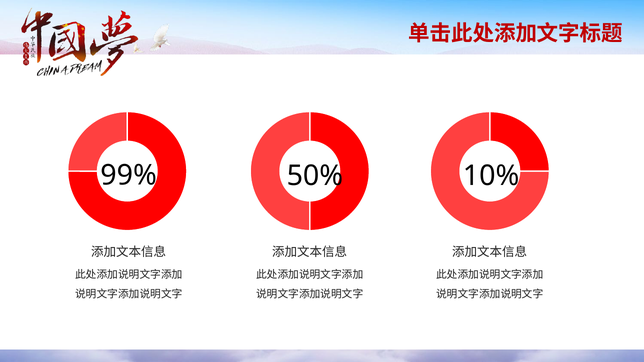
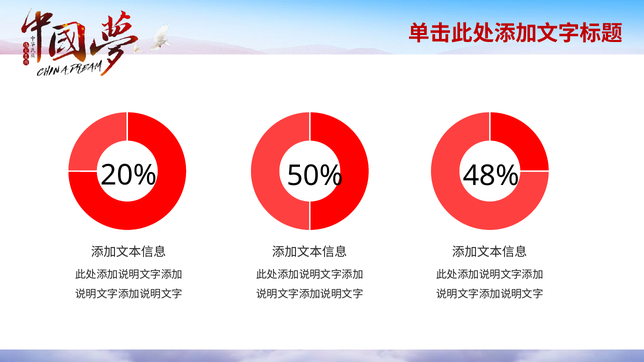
99%: 99% -> 20% (129, 175)
10%: 10% -> 48% (491, 176)
